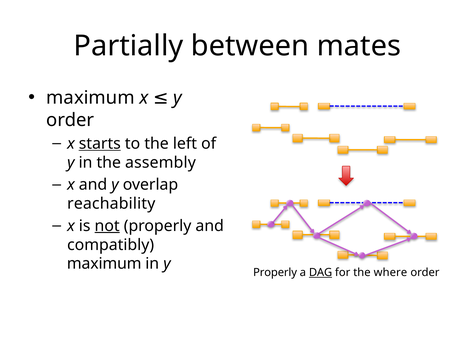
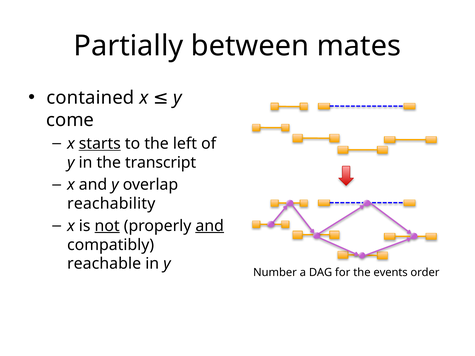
maximum: maximum -> contained (90, 98)
order: order -> come (70, 120)
assembly: assembly -> transcript (161, 163)
and underline: none -> present (210, 226)
maximum: maximum -> reachable (104, 264)
Properly: Properly -> Number (275, 273)
DAG underline: present -> none (321, 273)
where: where -> events (391, 273)
